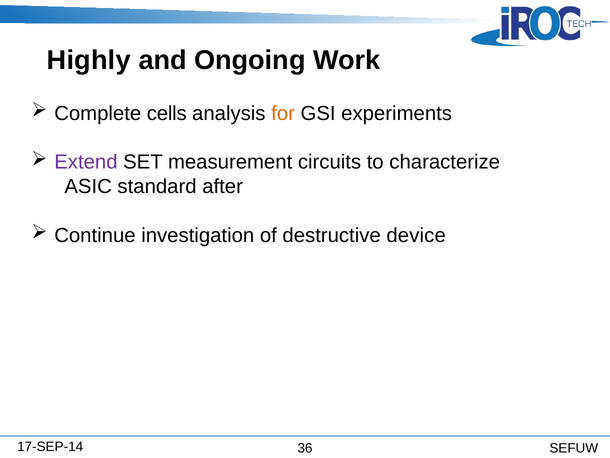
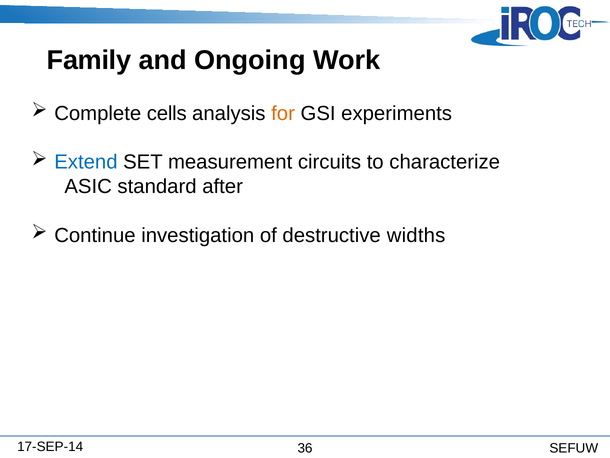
Highly: Highly -> Family (89, 60)
Extend colour: purple -> blue (86, 162)
device: device -> widths (416, 235)
